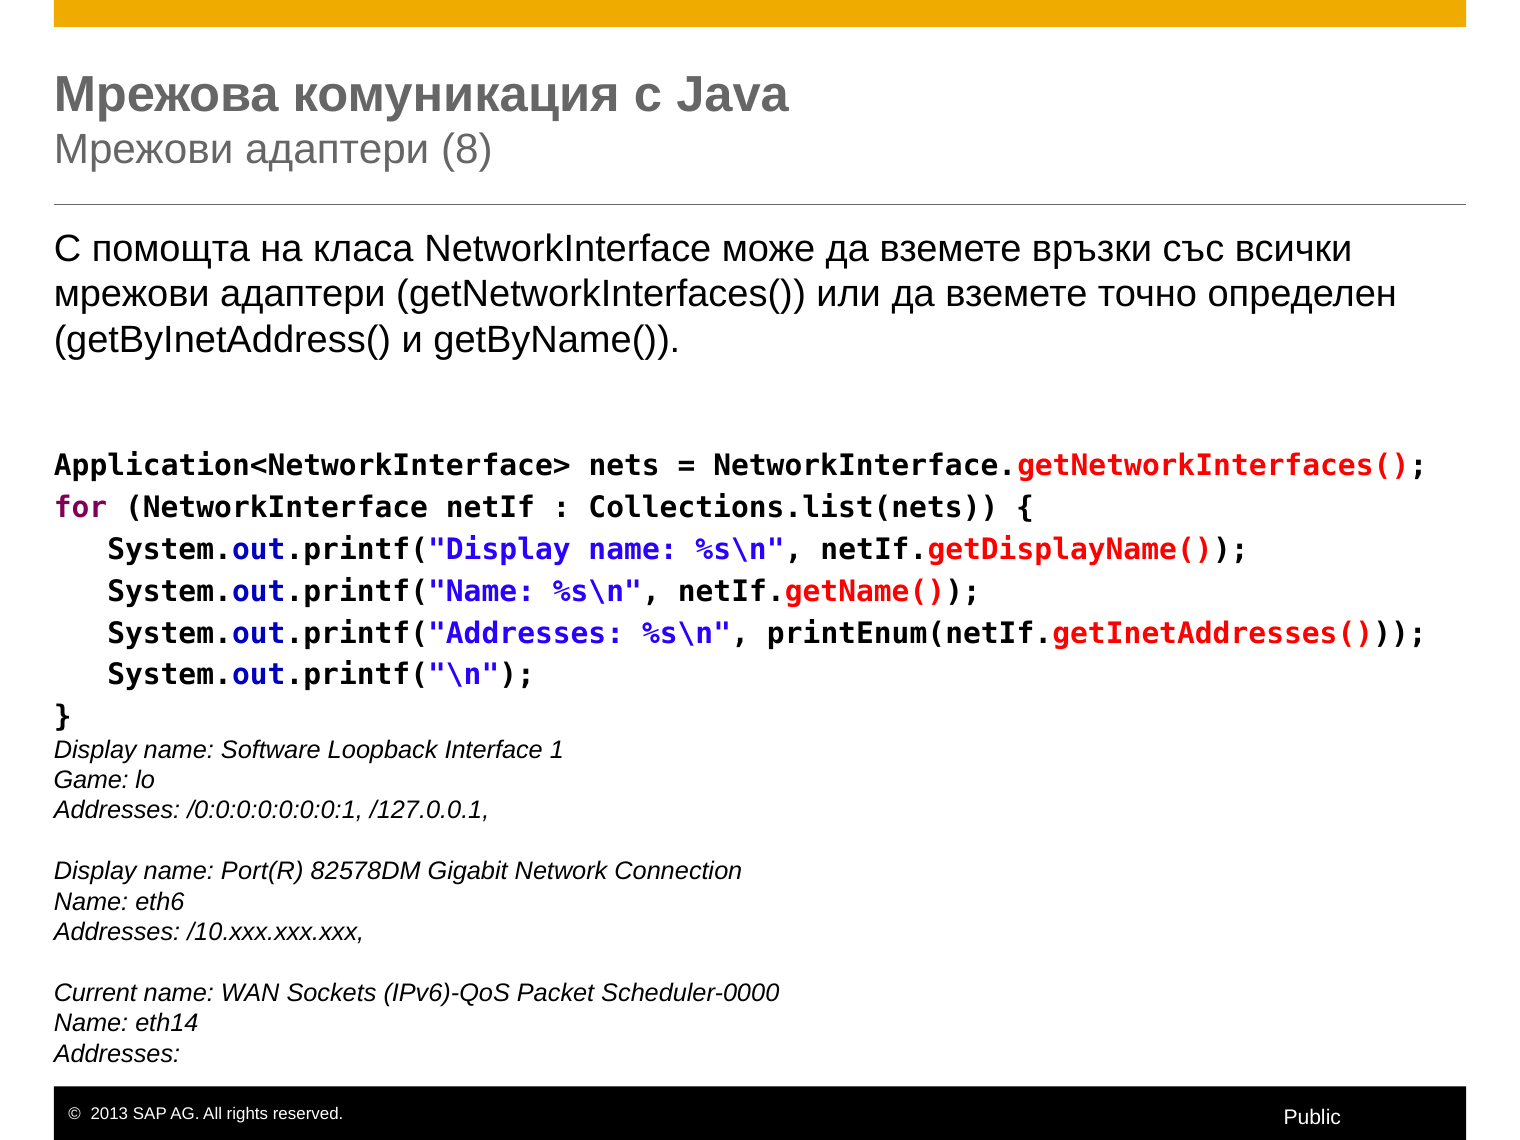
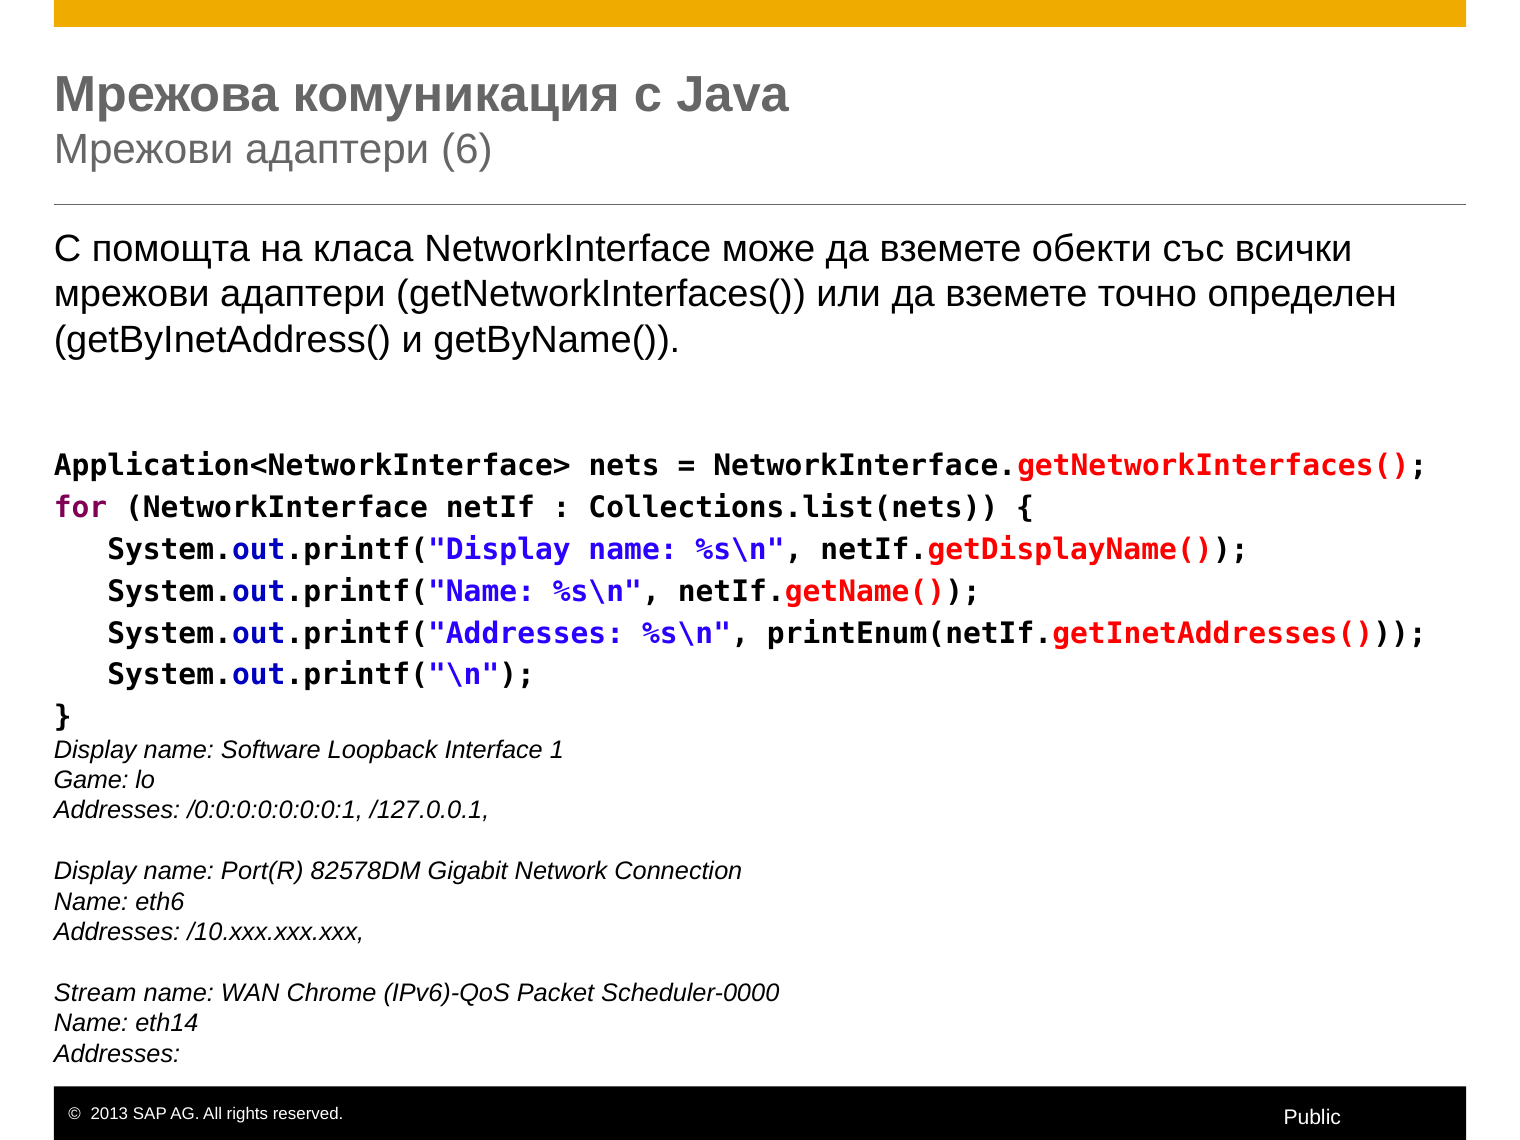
8: 8 -> 6 (467, 150)
връзки: връзки -> обекти (1092, 249)
Current: Current -> Stream (95, 993)
Sockets: Sockets -> Chrome (331, 993)
